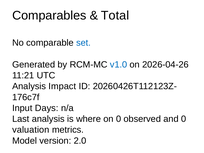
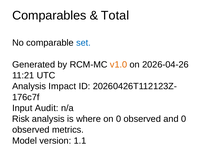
v1.0 colour: blue -> orange (119, 65)
Days: Days -> Audit (47, 108)
Last: Last -> Risk (21, 119)
valuation: valuation -> observed (31, 130)
2.0: 2.0 -> 1.1 (80, 141)
